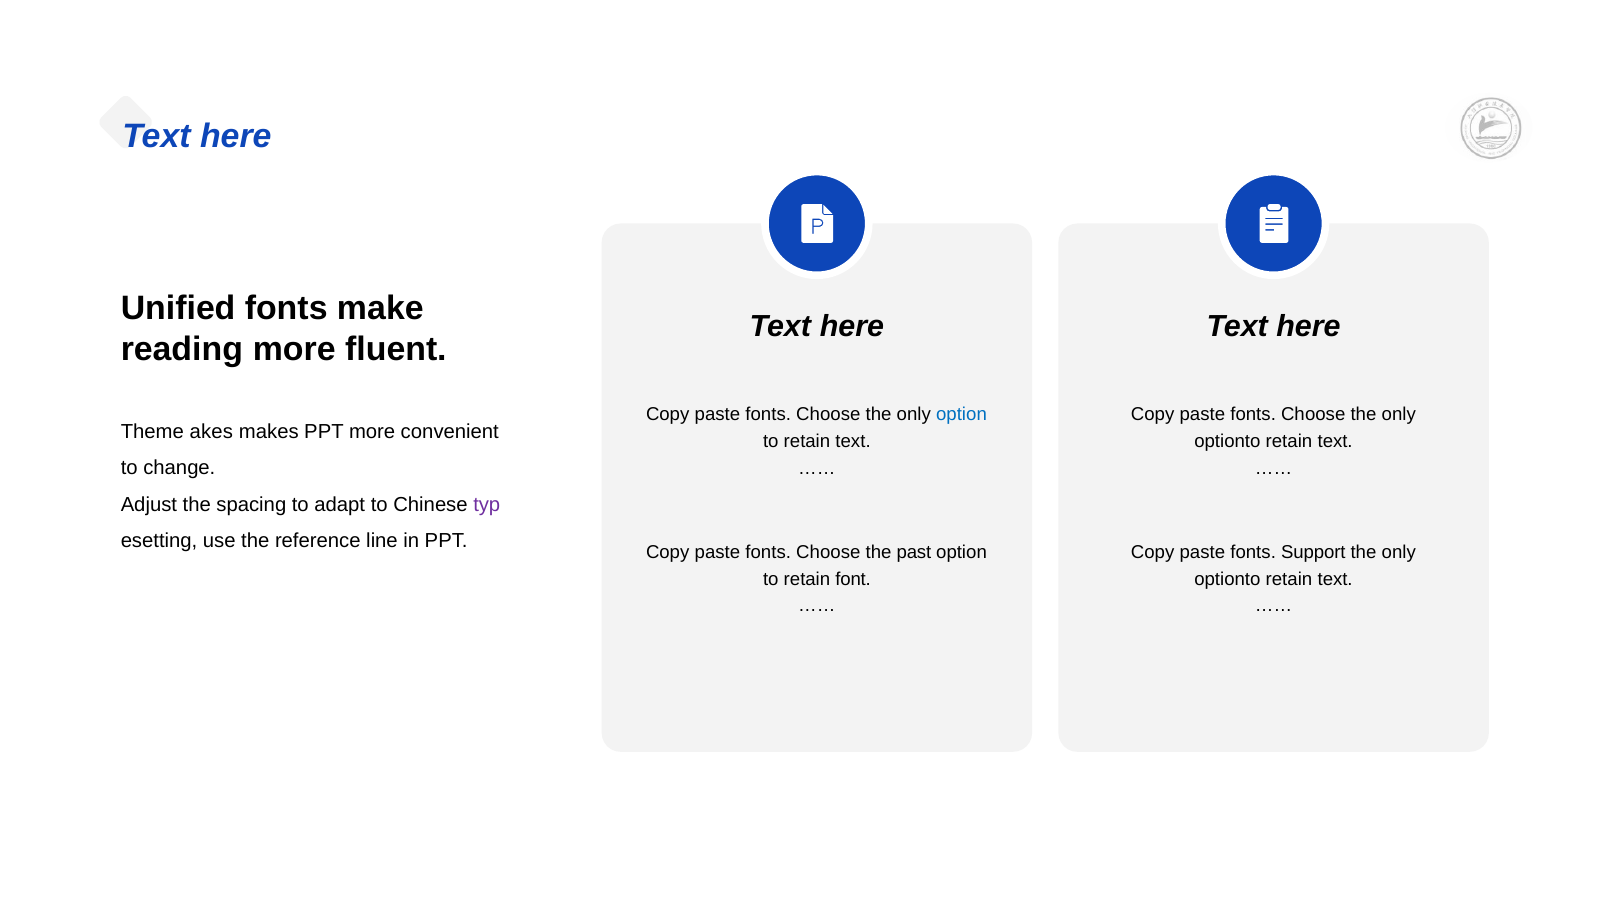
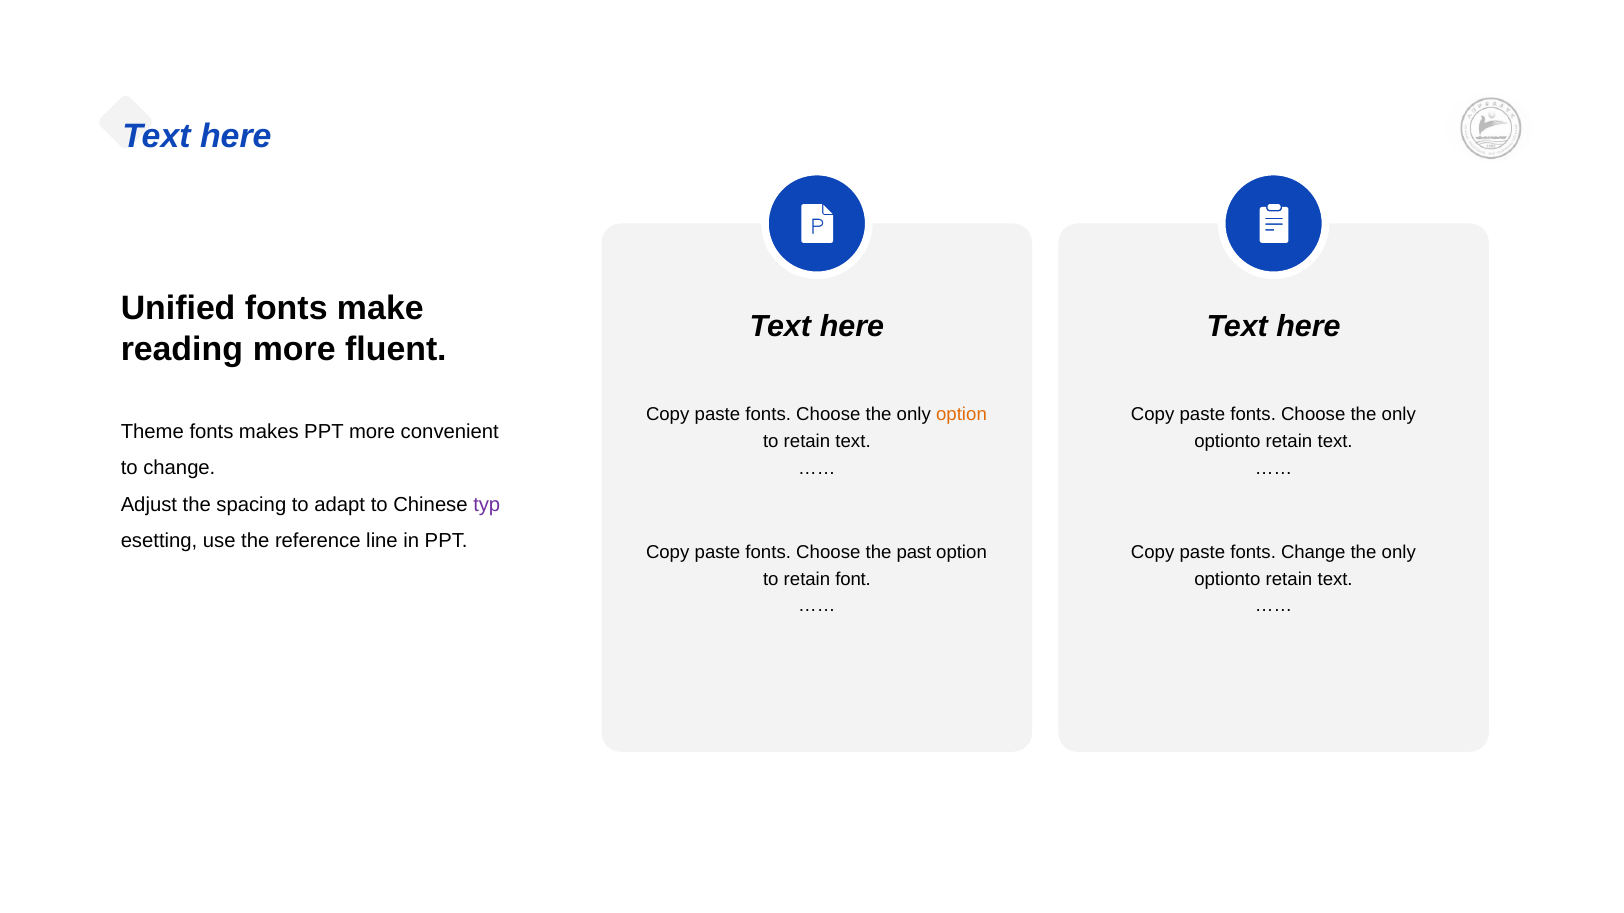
option colour: blue -> orange (961, 415)
Theme akes: akes -> fonts (211, 432)
fonts Support: Support -> Change (1313, 552)
